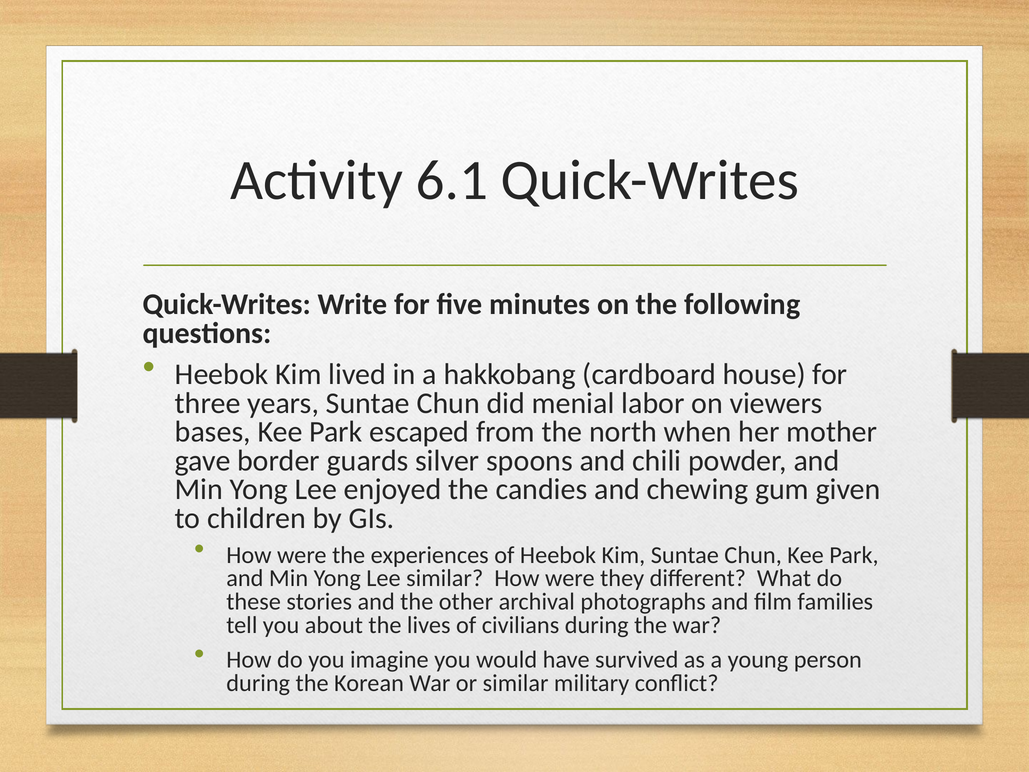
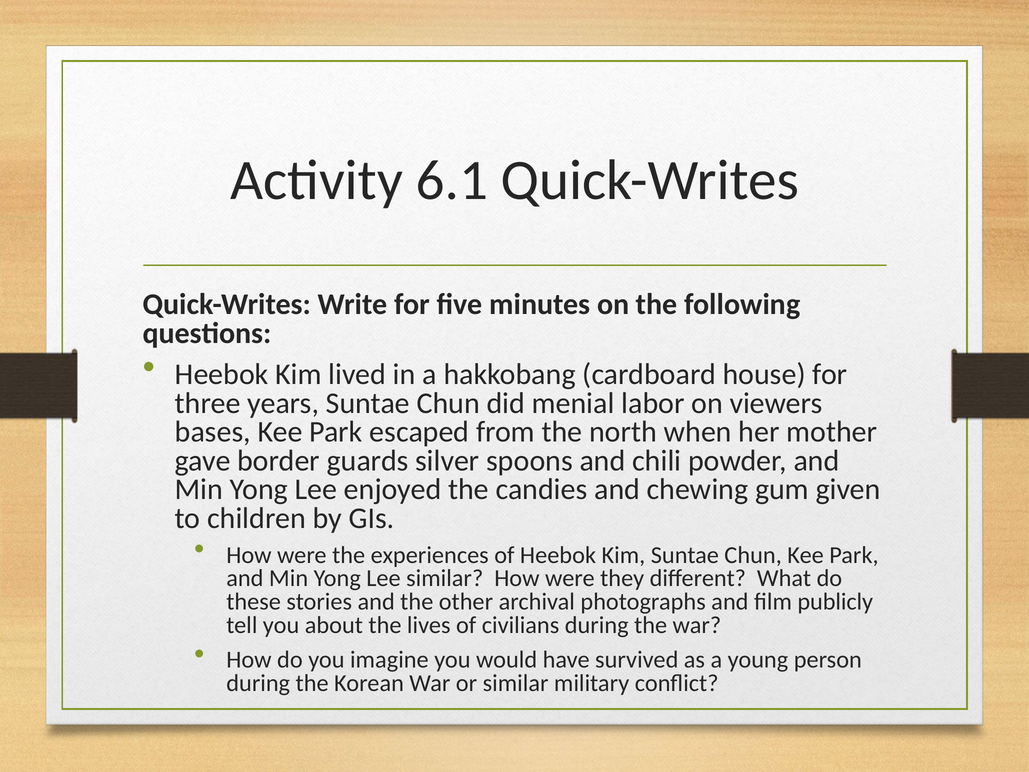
families: families -> publicly (835, 601)
